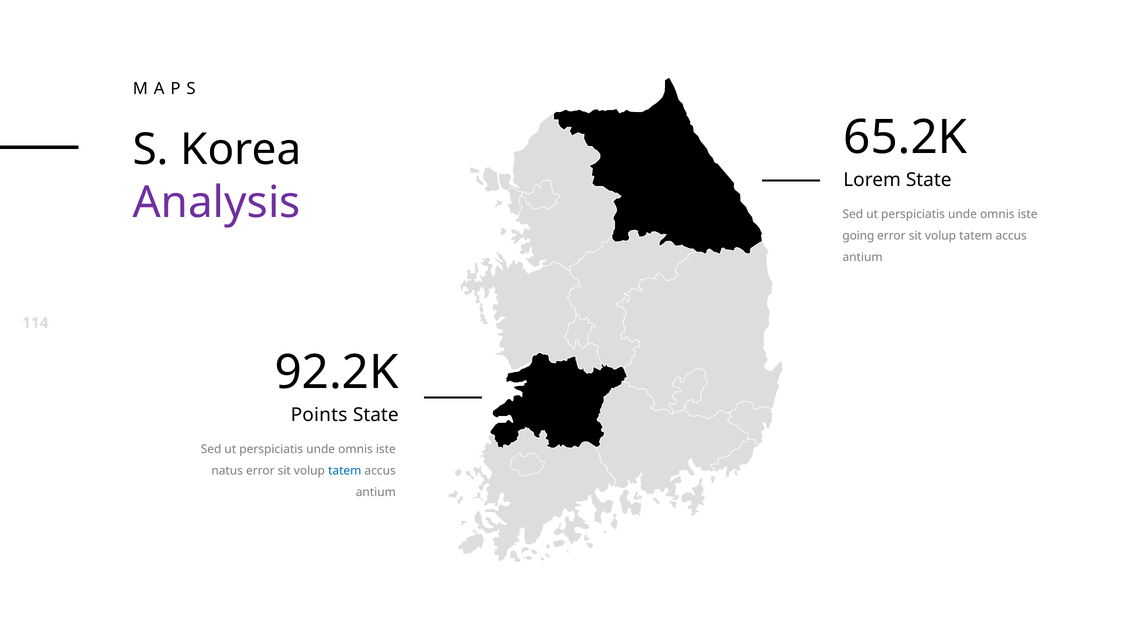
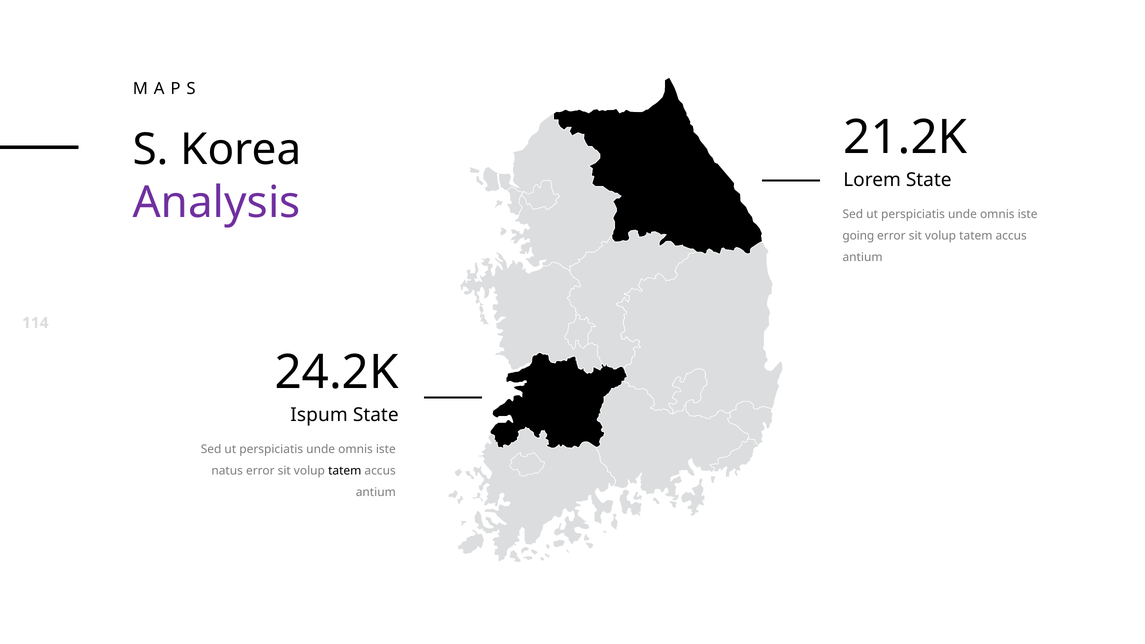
65.2K: 65.2K -> 21.2K (905, 138)
92.2K: 92.2K -> 24.2K (337, 373)
Points: Points -> Ispum (319, 415)
tatem colour: blue -> black (345, 471)
